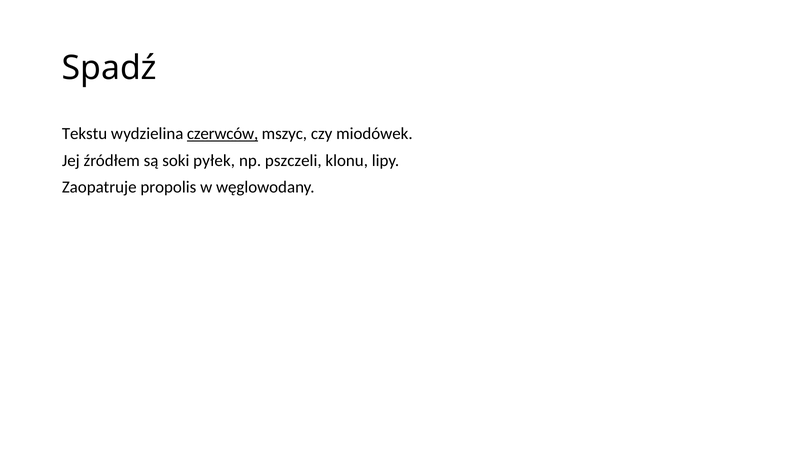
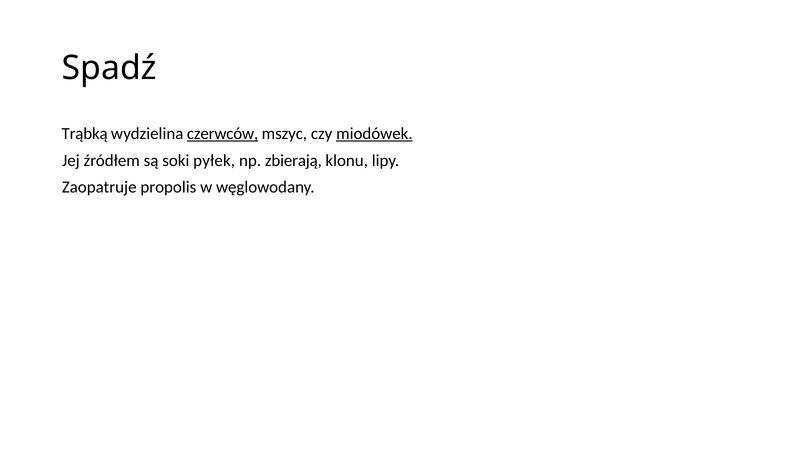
Tekstu: Tekstu -> Trąbką (85, 134)
miodówek underline: none -> present (374, 134)
pszczeli: pszczeli -> zbierają (293, 160)
